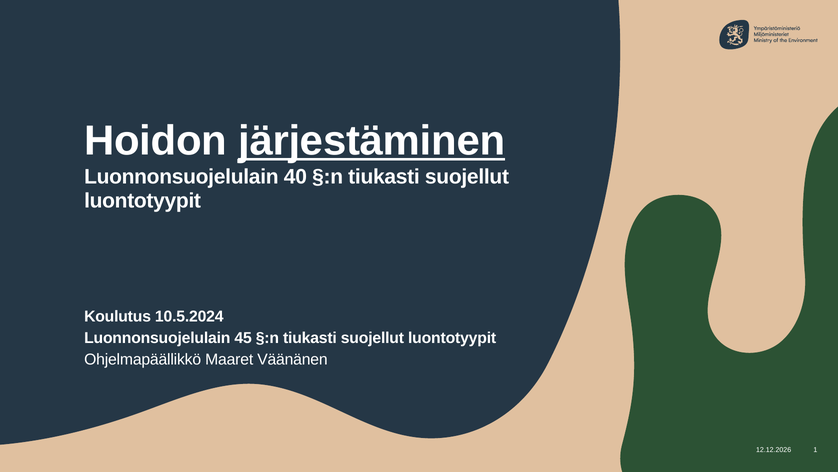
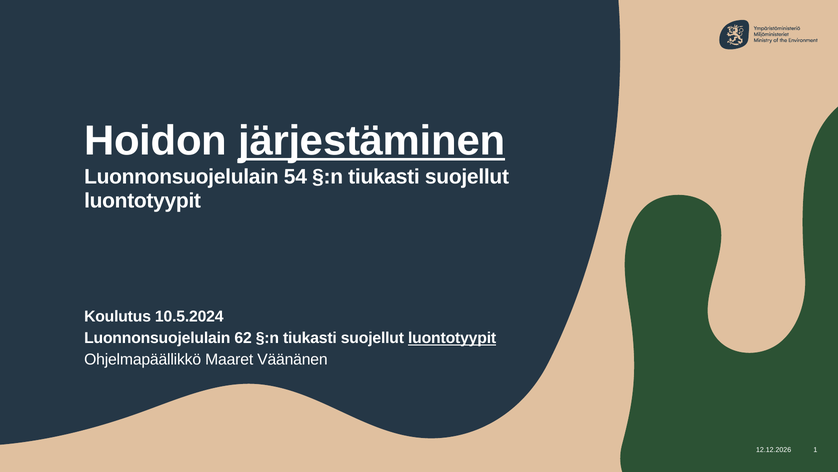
40: 40 -> 54 (295, 177)
45: 45 -> 62 (243, 338)
luontotyypit underline: none -> present (452, 338)
